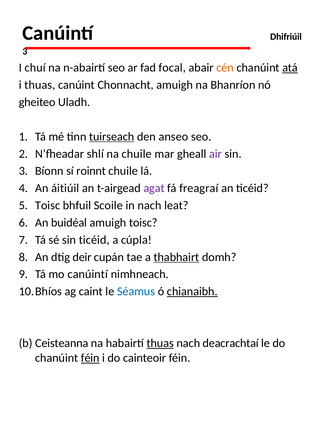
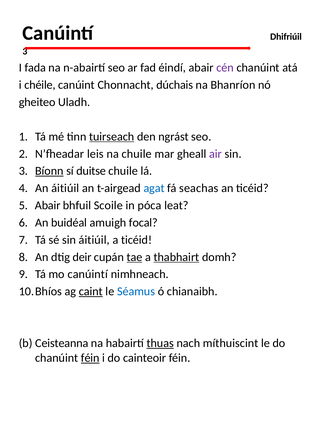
chuí: chuí -> fada (35, 68)
focal: focal -> éindí (172, 68)
cén colour: orange -> purple (225, 68)
atá underline: present -> none (290, 68)
i thuas: thuas -> chéile (40, 85)
Chonnacht amuigh: amuigh -> dúchais (175, 85)
anseo: anseo -> ngrást (174, 136)
shlí: shlí -> leis (95, 154)
Bíonn underline: none -> present (49, 171)
roinnt: roinnt -> duitse (91, 171)
agat colour: purple -> blue (154, 188)
freagraí: freagraí -> seachas (199, 188)
Toisc: Toisc -> Abair (48, 205)
in nach: nach -> póca (150, 205)
amuigh toisc: toisc -> focal (143, 222)
sin ticéid: ticéid -> áitiúil (94, 240)
a cúpla: cúpla -> ticéid (136, 240)
tae underline: none -> present (135, 257)
caint underline: none -> present (91, 291)
chianaibh underline: present -> none (192, 291)
deacrachtaí: deacrachtaí -> míthuiscint (231, 343)
